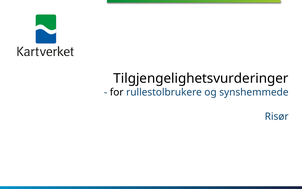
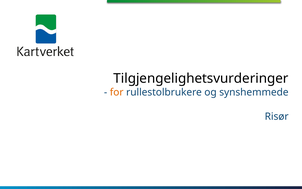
for colour: black -> orange (117, 92)
